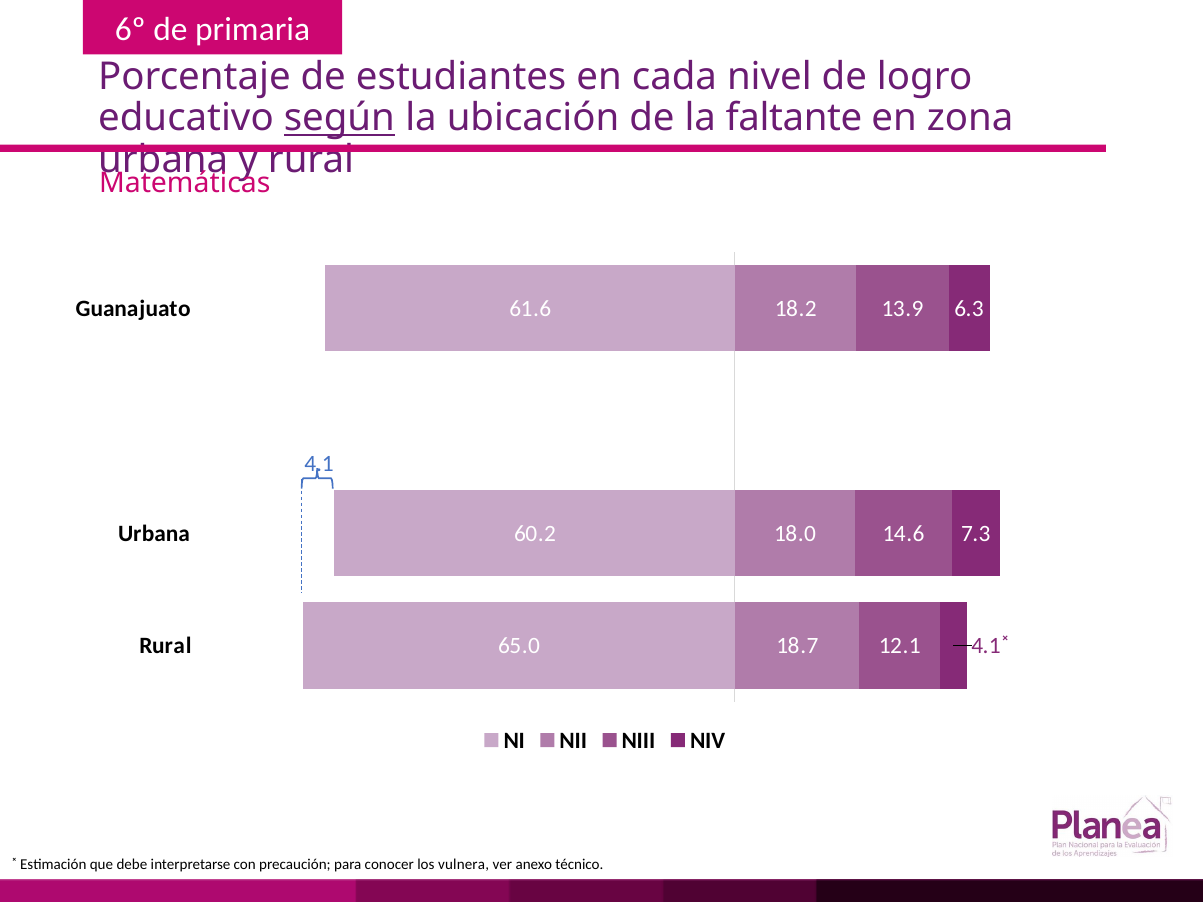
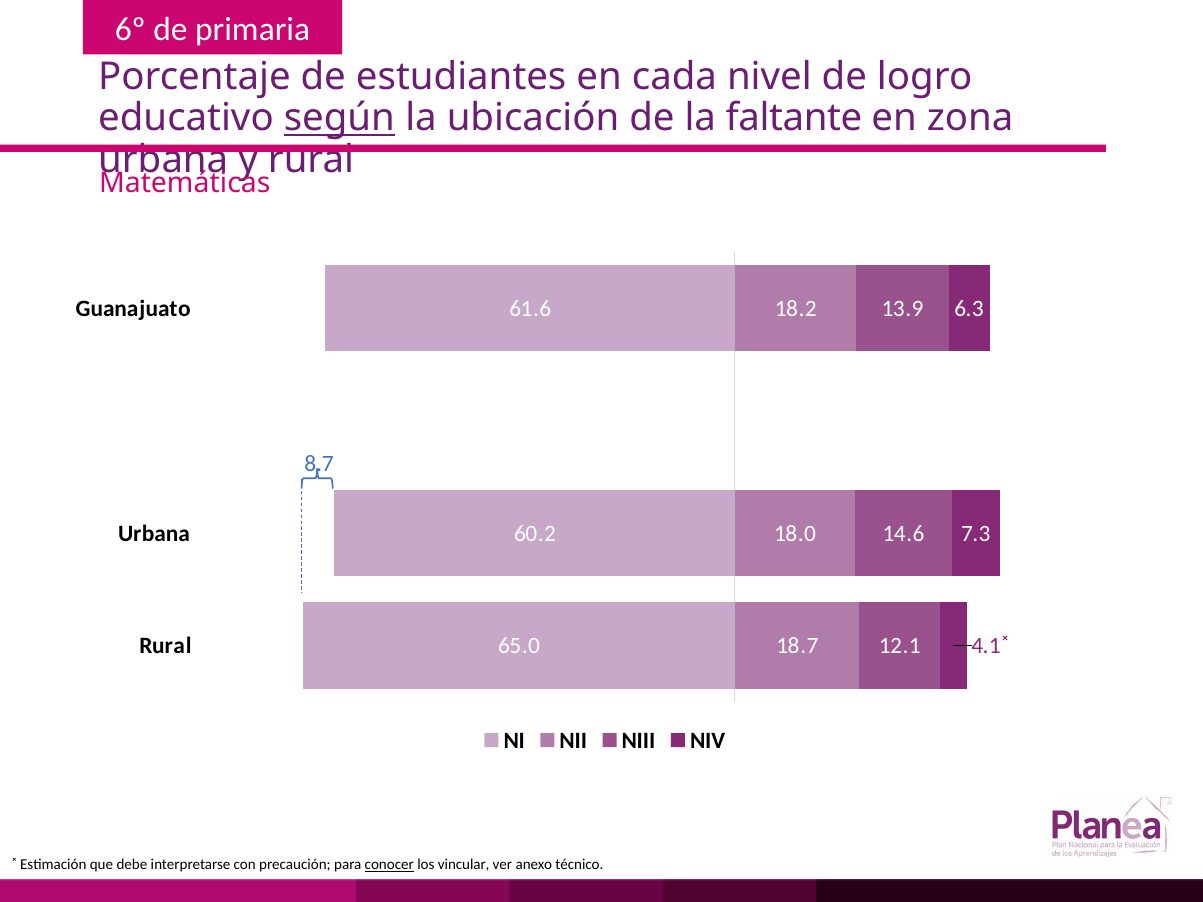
4.1: 4.1 -> 8.7 (319, 464)
conocer underline: none -> present (389, 865)
vulnera: vulnera -> vincular (464, 865)
